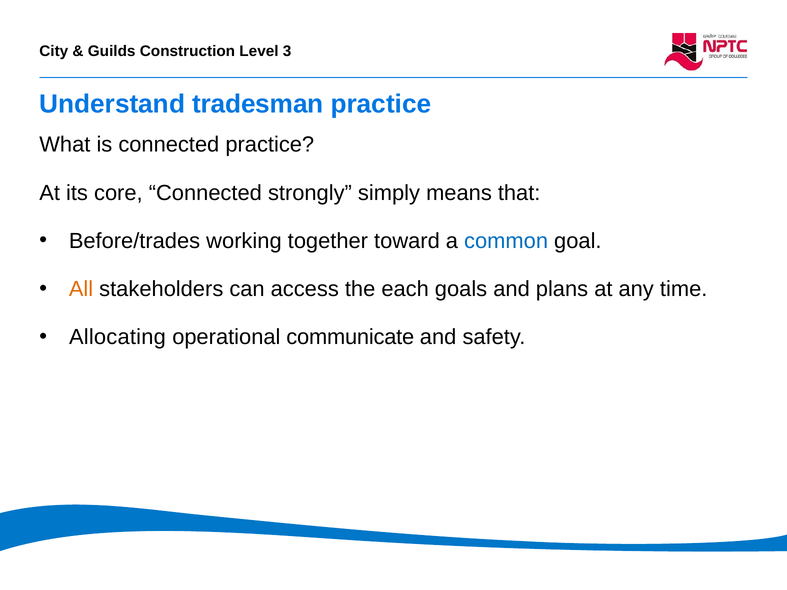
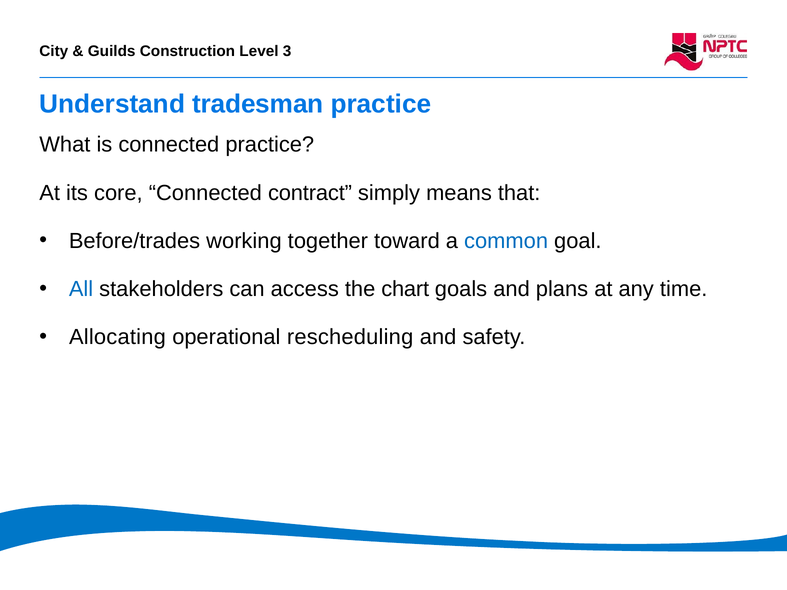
strongly: strongly -> contract (310, 193)
All colour: orange -> blue (81, 289)
each: each -> chart (405, 289)
communicate: communicate -> rescheduling (350, 337)
